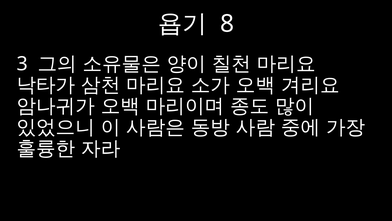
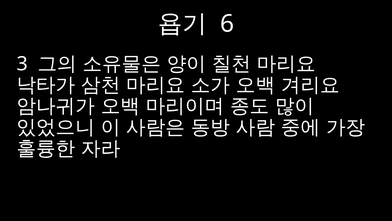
8: 8 -> 6 (227, 24)
